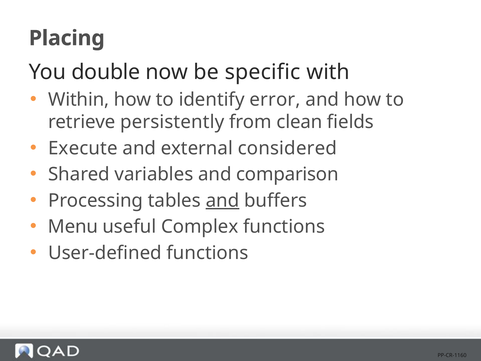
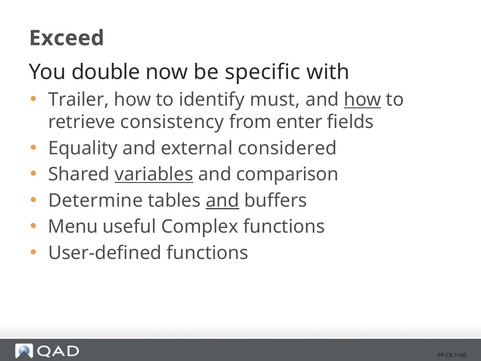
Placing: Placing -> Exceed (67, 38)
Within: Within -> Trailer (79, 100)
error: error -> must (275, 100)
how underline: none -> present (363, 100)
persistently: persistently -> consistency (172, 122)
clean: clean -> enter (299, 122)
Execute: Execute -> Equality (83, 148)
variables underline: none -> present (154, 174)
Processing: Processing -> Determine (95, 201)
